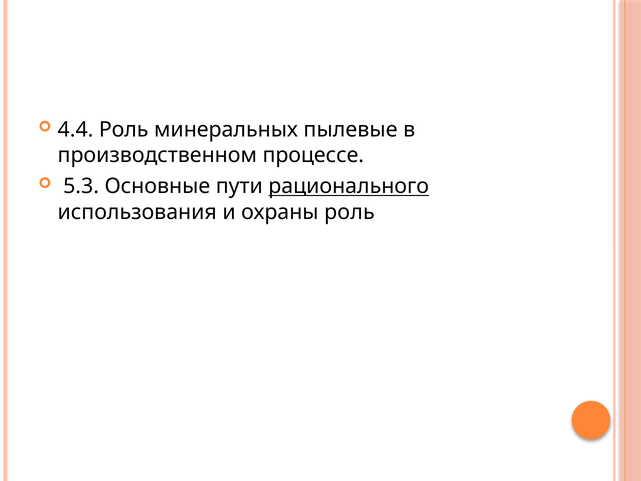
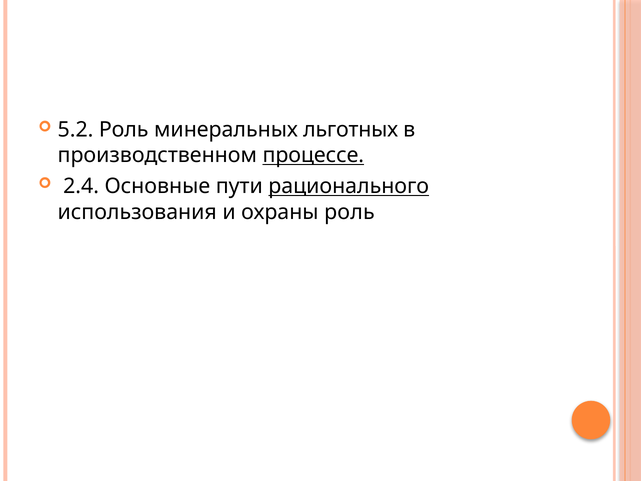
4.4: 4.4 -> 5.2 (76, 130)
пылевые: пылевые -> льготных (351, 130)
процессе underline: none -> present (313, 155)
5.3: 5.3 -> 2.4 (81, 186)
